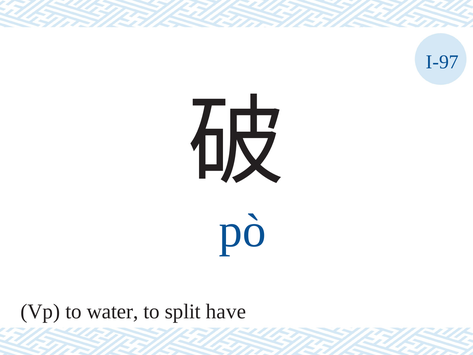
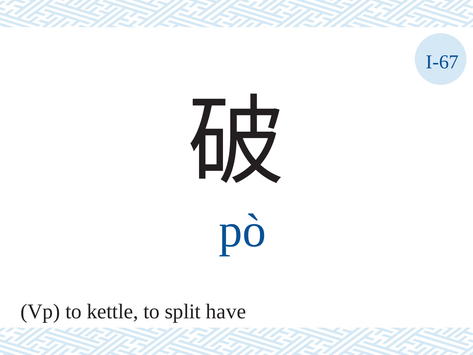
I-97: I-97 -> I-67 (442, 62)
water: water -> kettle (113, 311)
